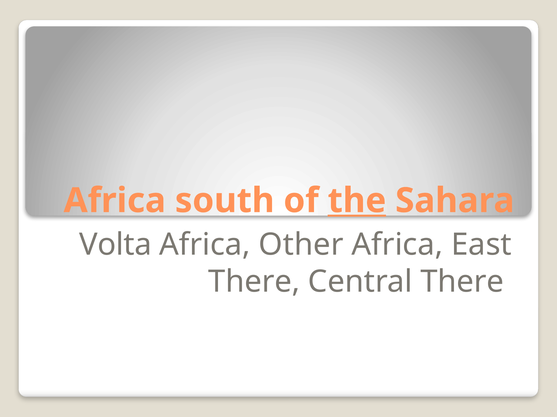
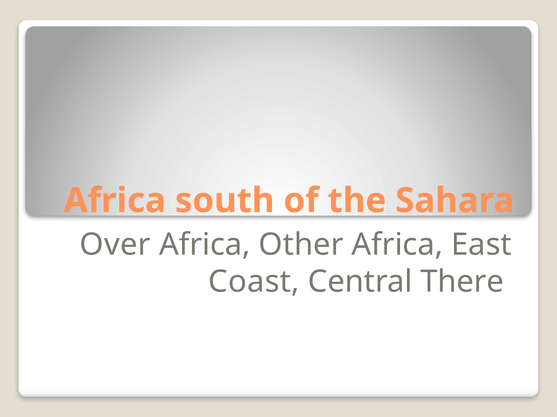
the underline: present -> none (357, 201)
Volta: Volta -> Over (115, 245)
There: There -> Coast (254, 282)
